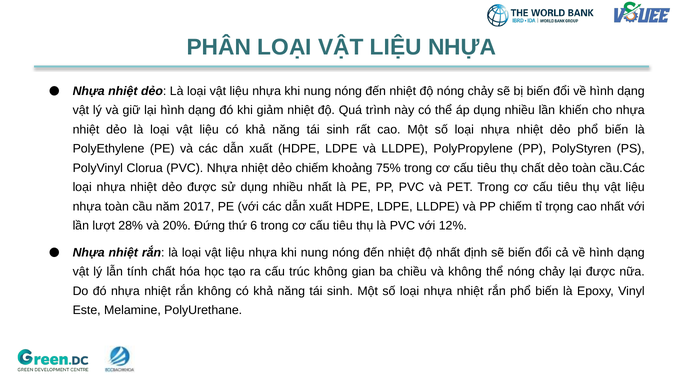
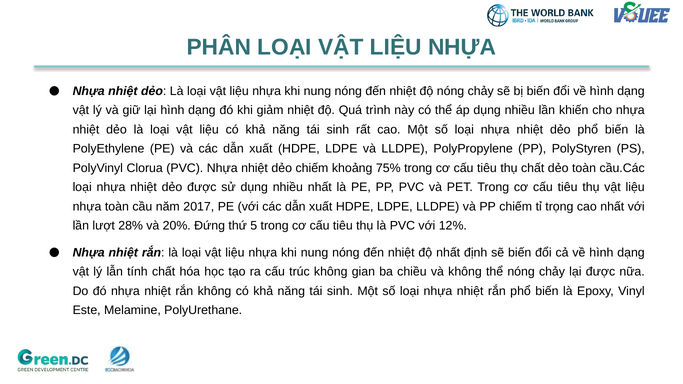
6: 6 -> 5 (254, 226)
